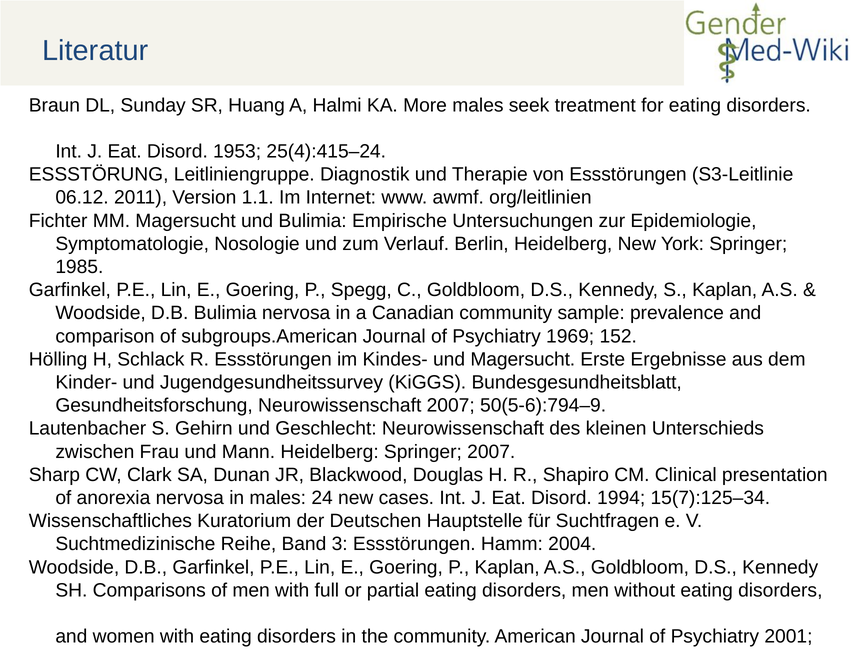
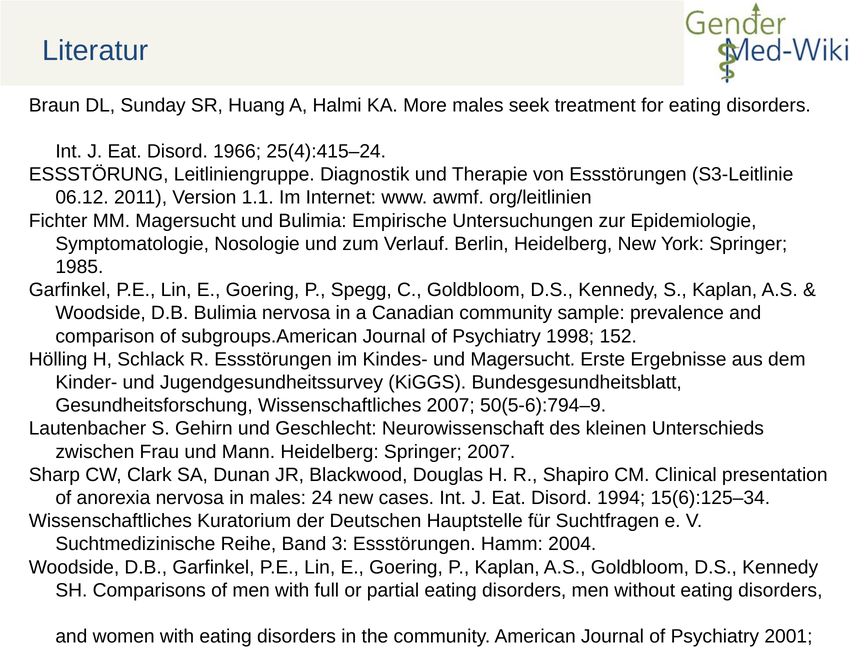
1953: 1953 -> 1966 (237, 151)
1969: 1969 -> 1998 (570, 336)
Gesundheitsforschung Neurowissenschaft: Neurowissenschaft -> Wissenschaftliches (340, 406)
15(7):125–34: 15(7):125–34 -> 15(6):125–34 (710, 498)
